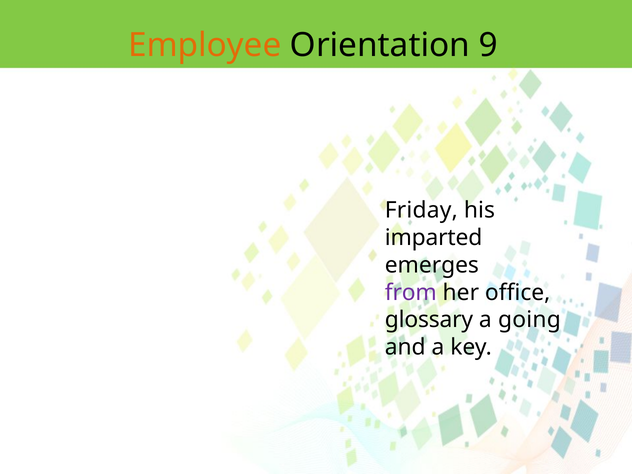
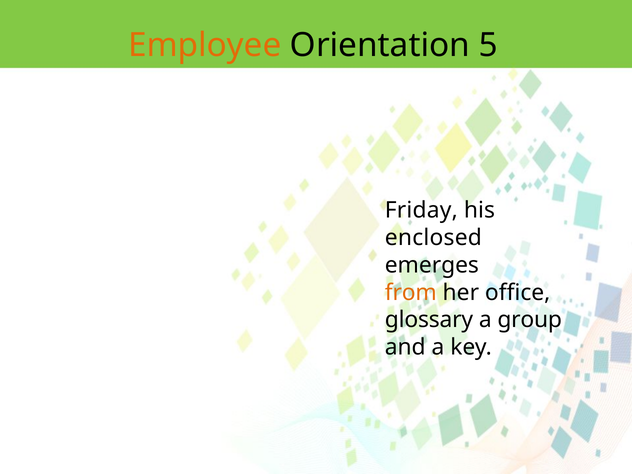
9: 9 -> 5 (488, 45)
imparted: imparted -> enclosed (433, 238)
from colour: purple -> orange (411, 292)
going: going -> group (530, 320)
